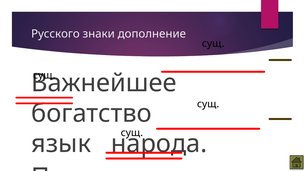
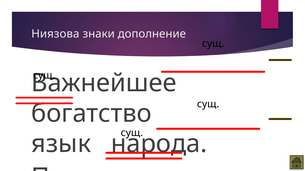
Русского: Русского -> Ниязова (55, 34)
